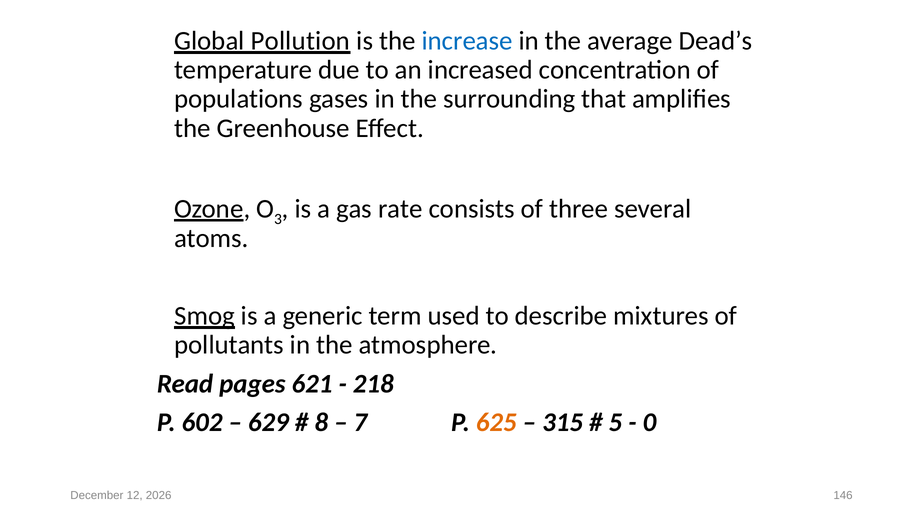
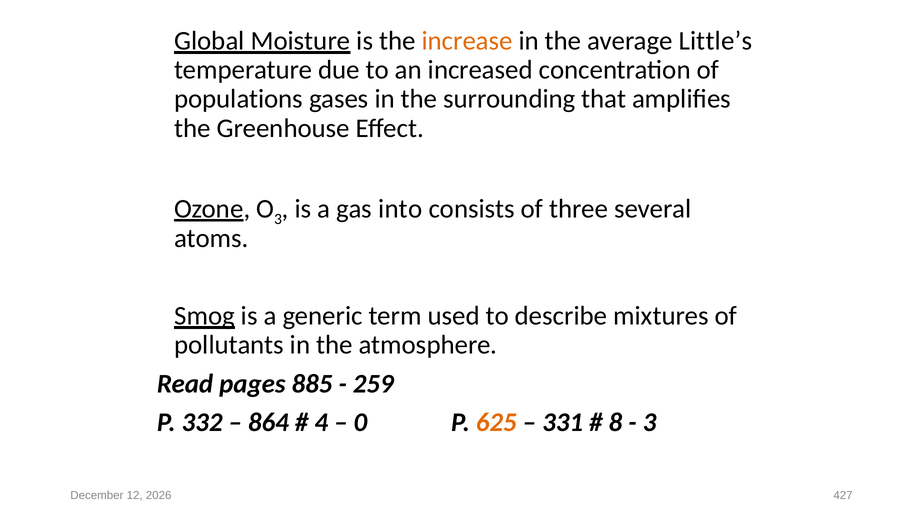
Pollution: Pollution -> Moisture (300, 41)
increase colour: blue -> orange (467, 41)
Dead’s: Dead’s -> Little’s (715, 41)
rate: rate -> into (400, 209)
621: 621 -> 885 (312, 384)
218: 218 -> 259 (373, 384)
602: 602 -> 332 (202, 423)
629: 629 -> 864 (268, 423)
8: 8 -> 4 (321, 423)
7: 7 -> 0 (360, 423)
315: 315 -> 331 (563, 423)
5: 5 -> 8 (615, 423)
0: 0 -> 3 (649, 423)
146: 146 -> 427 (843, 496)
